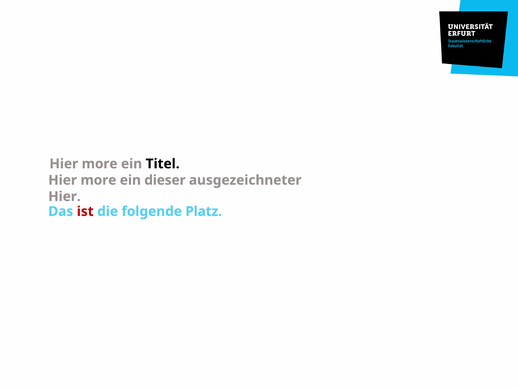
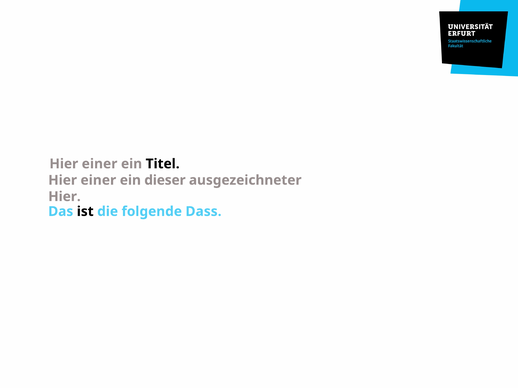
more: more -> einer (100, 164)
more: more -> einer (98, 180)
ist colour: red -> black (85, 212)
Platz: Platz -> Dass (204, 212)
